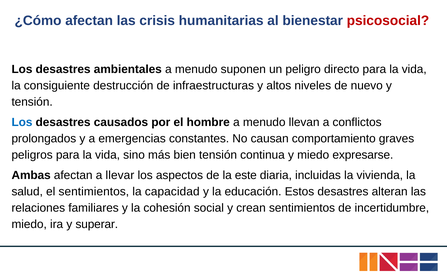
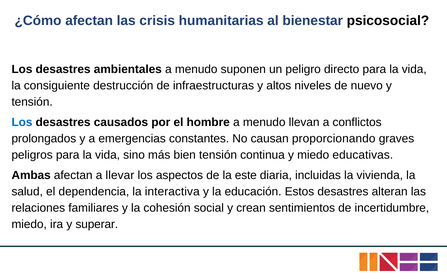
psicosocial colour: red -> black (388, 21)
comportamiento: comportamiento -> proporcionando (334, 139)
expresarse: expresarse -> educativas (363, 155)
el sentimientos: sentimientos -> dependencia (94, 192)
capacidad: capacidad -> interactiva (172, 192)
